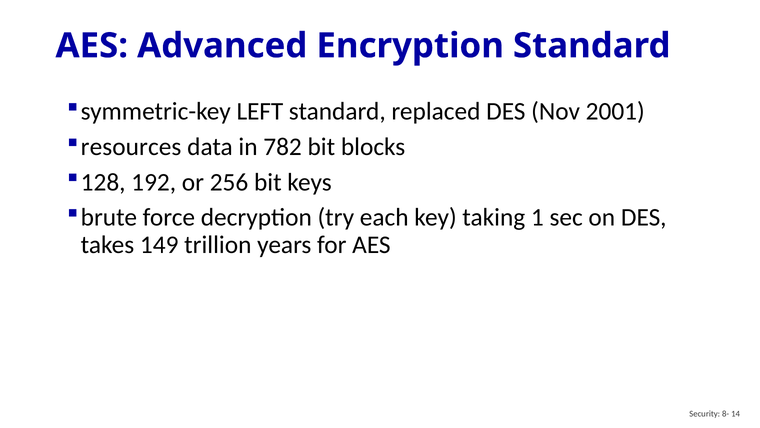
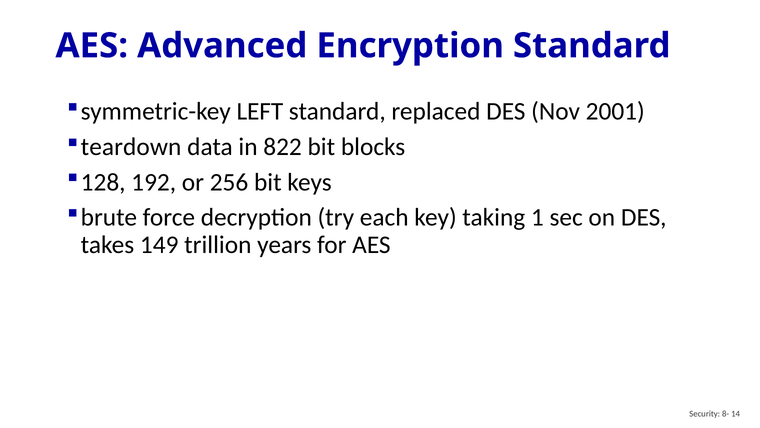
resources: resources -> teardown (131, 147)
782: 782 -> 822 (283, 147)
